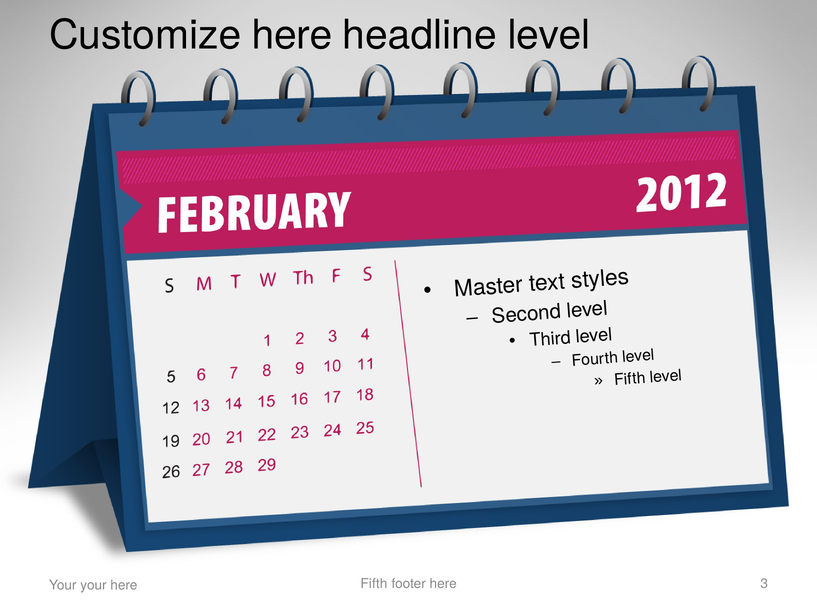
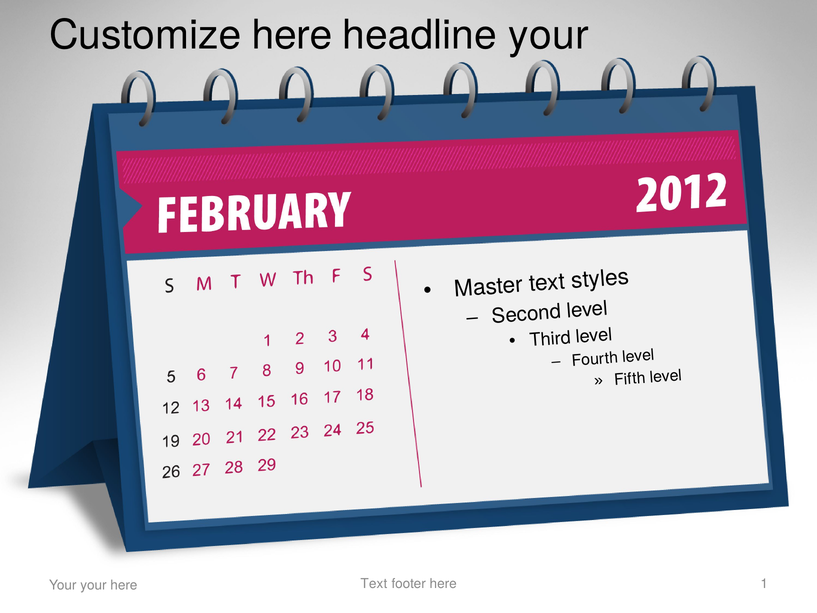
headline level: level -> your (549, 35)
Fifth: Fifth -> Text (374, 584)
3: 3 -> 1 (764, 584)
